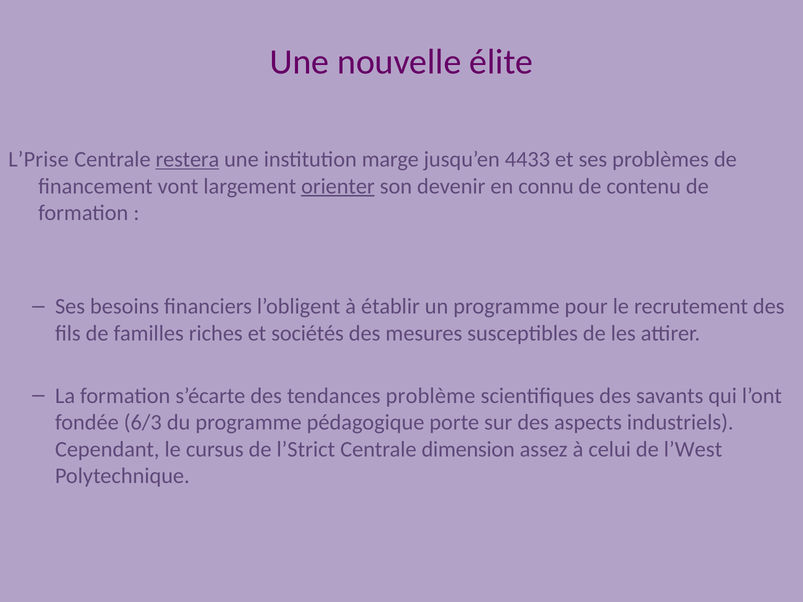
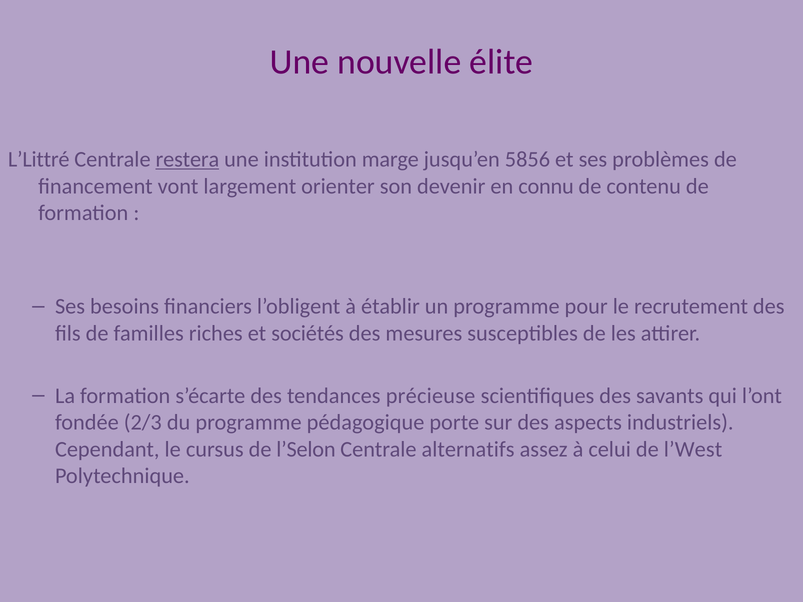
L’Prise: L’Prise -> L’Littré (39, 159)
4433: 4433 -> 5856 (527, 159)
orienter underline: present -> none (338, 186)
problème: problème -> précieuse (431, 396)
6/3: 6/3 -> 2/3 (143, 423)
l’Strict: l’Strict -> l’Selon (306, 450)
dimension: dimension -> alternatifs (468, 450)
